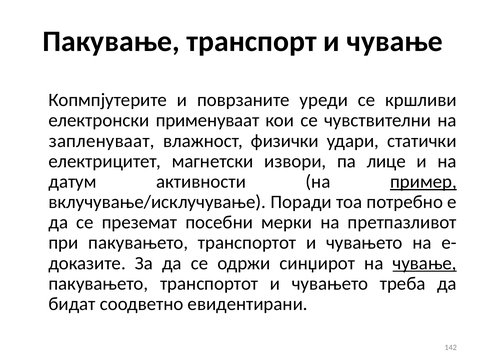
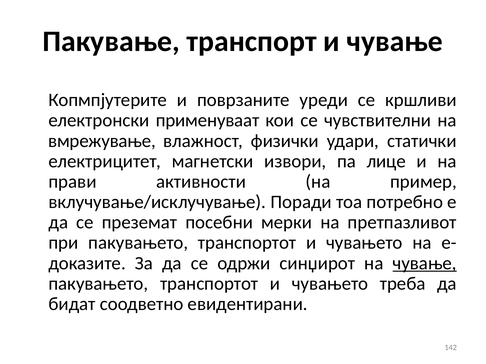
запленуваат: запленуваат -> вмрежување (102, 141)
датум: датум -> прави (73, 182)
пример underline: present -> none (423, 182)
